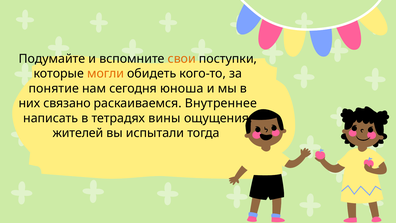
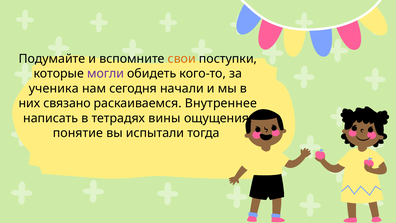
могли colour: orange -> purple (106, 74)
понятие: понятие -> ученика (54, 88)
юноша: юноша -> начали (182, 88)
жителей: жителей -> понятие (78, 133)
